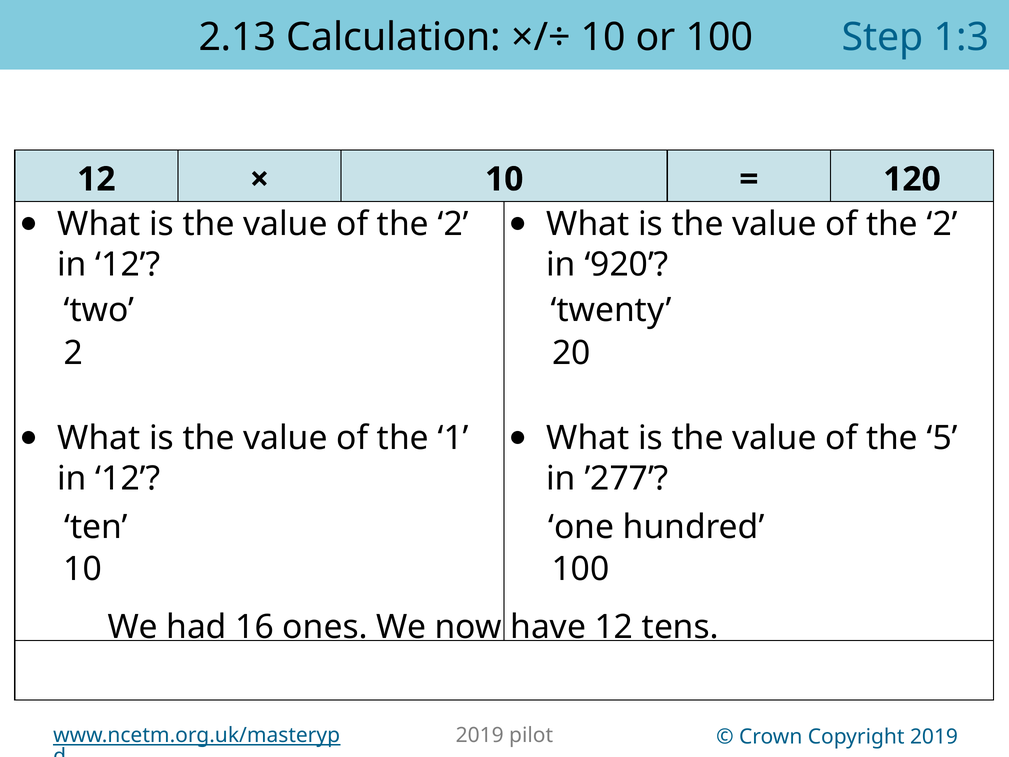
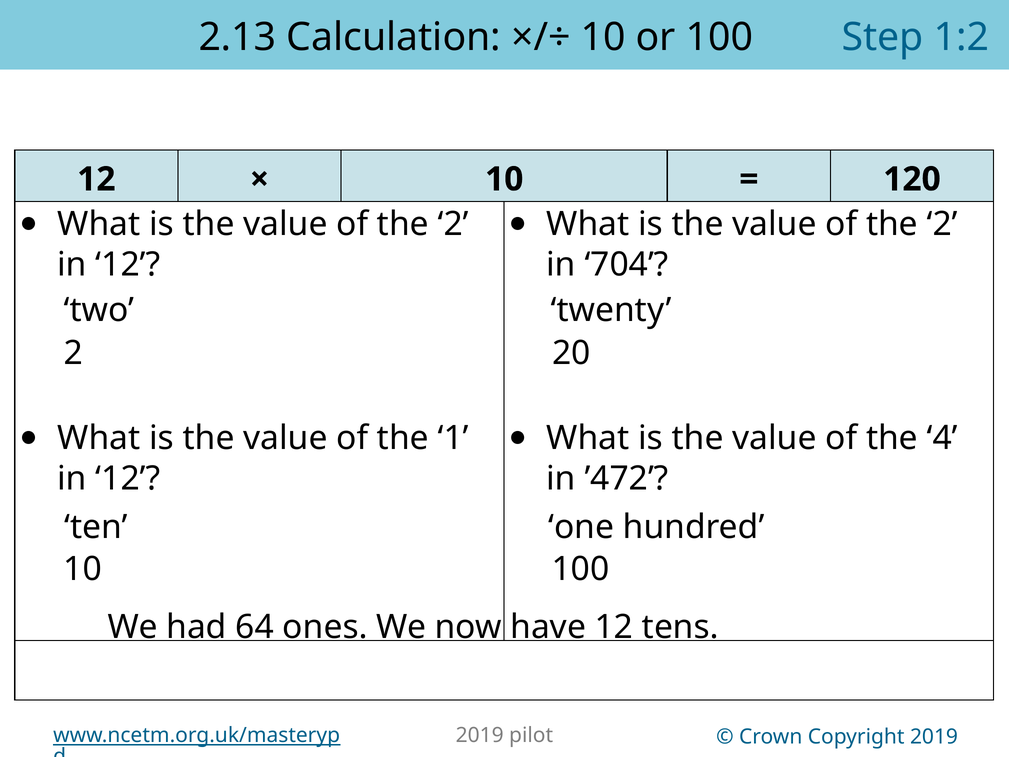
1:3: 1:3 -> 1:2 (961, 37)
920: 920 -> 704 (627, 265)
5: 5 -> 4 (942, 438)
’277: ’277 -> ’472 (627, 478)
16: 16 -> 64 (255, 627)
